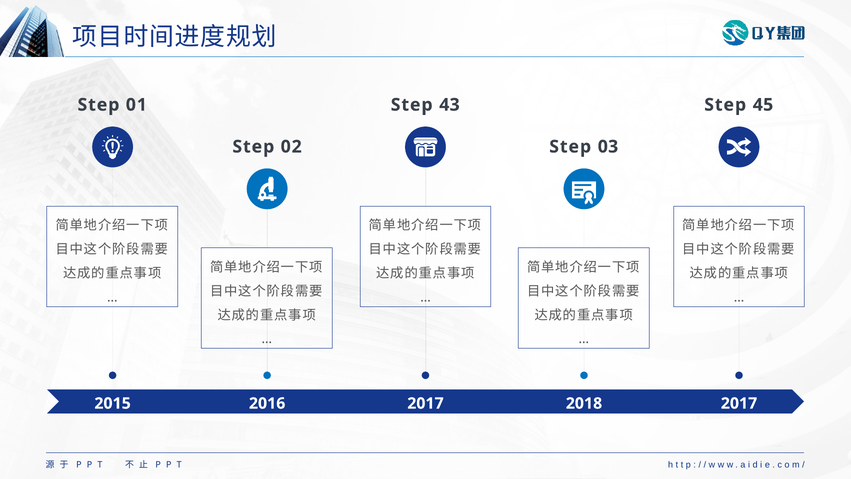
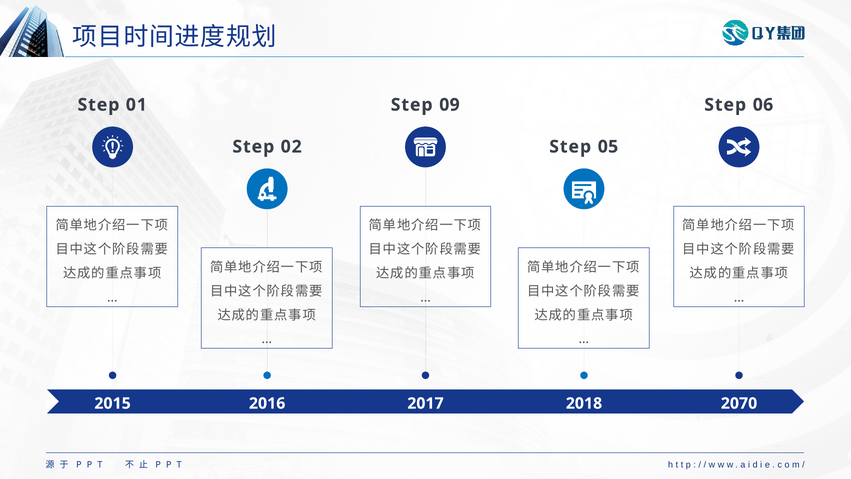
43: 43 -> 09 (449, 105)
45: 45 -> 06 (763, 105)
03: 03 -> 05 (608, 147)
2017: 2017 -> 2070 (739, 403)
